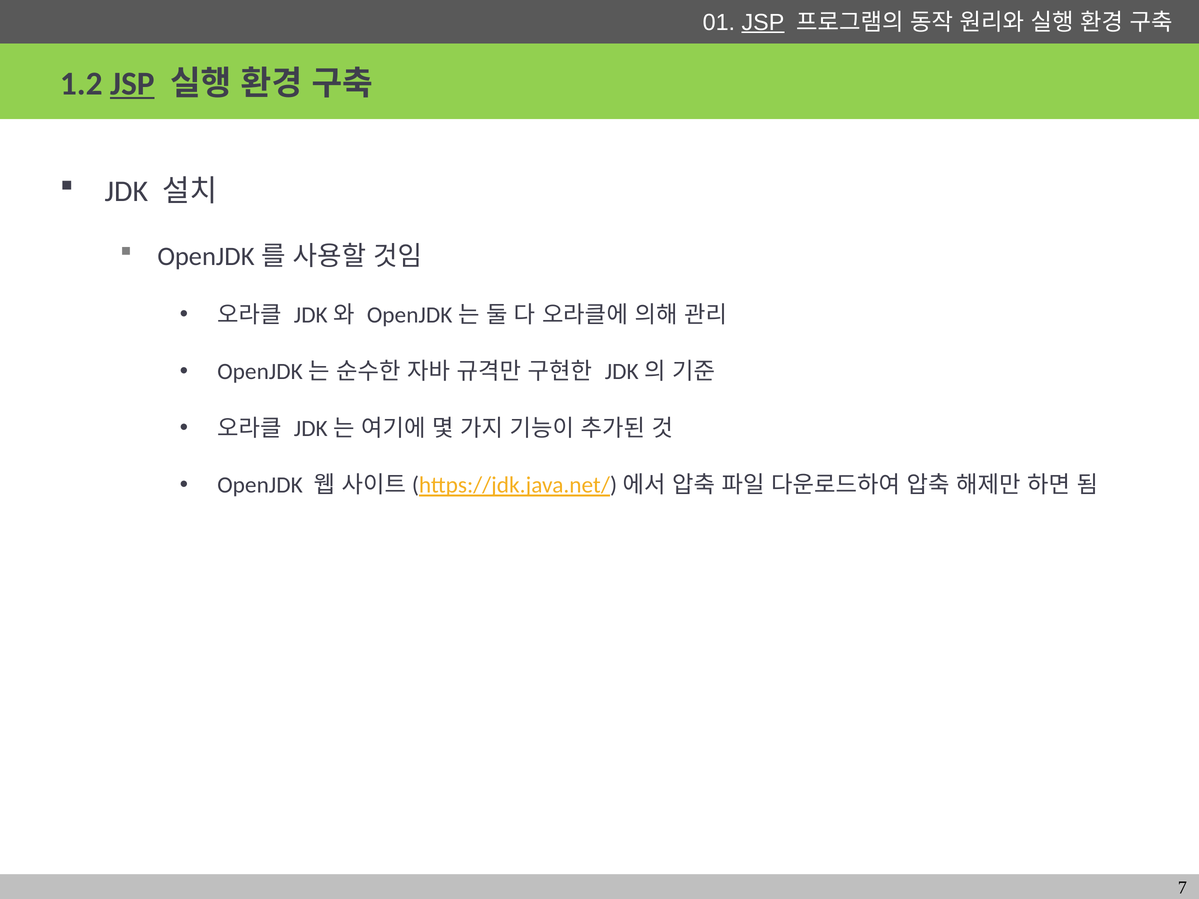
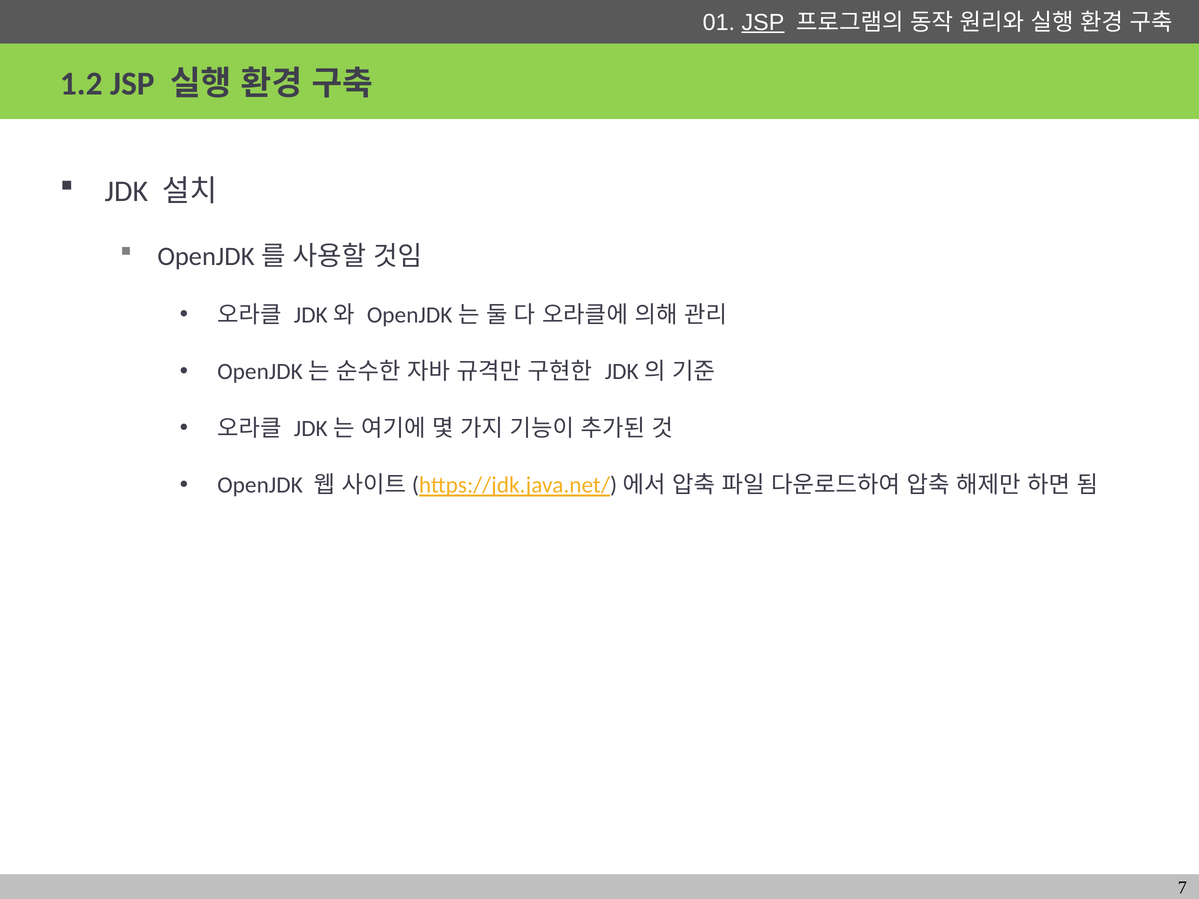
JSP underline: present -> none (132, 84)
